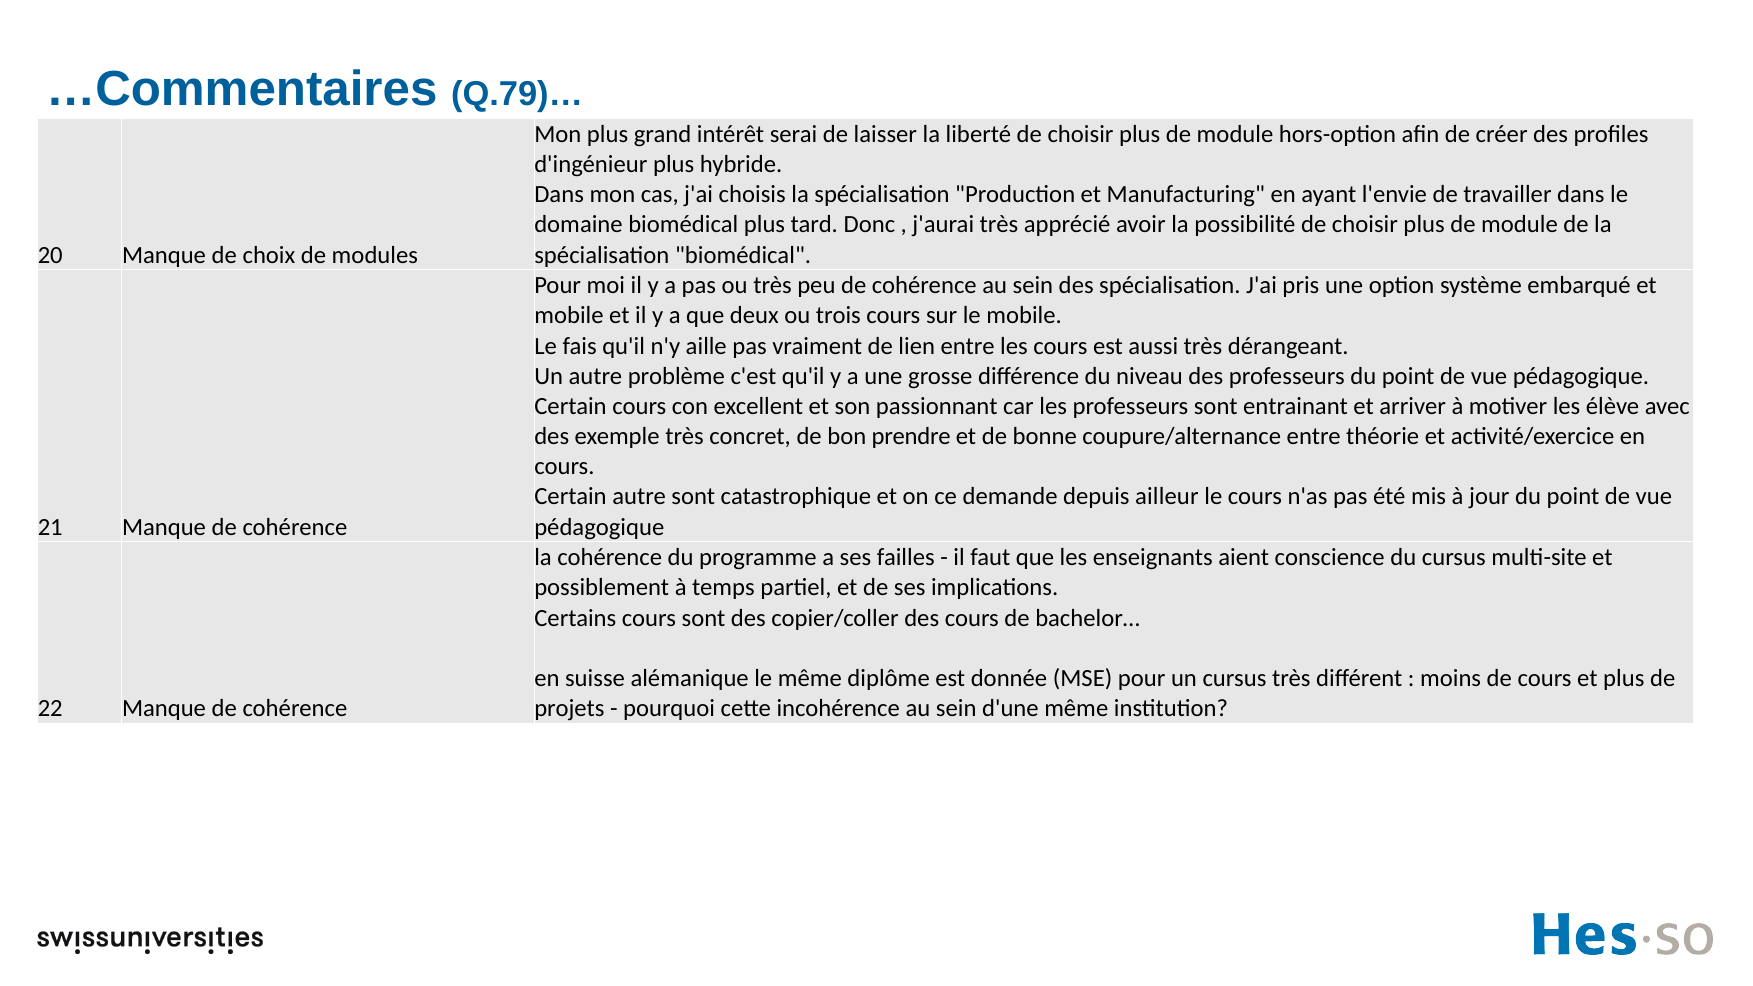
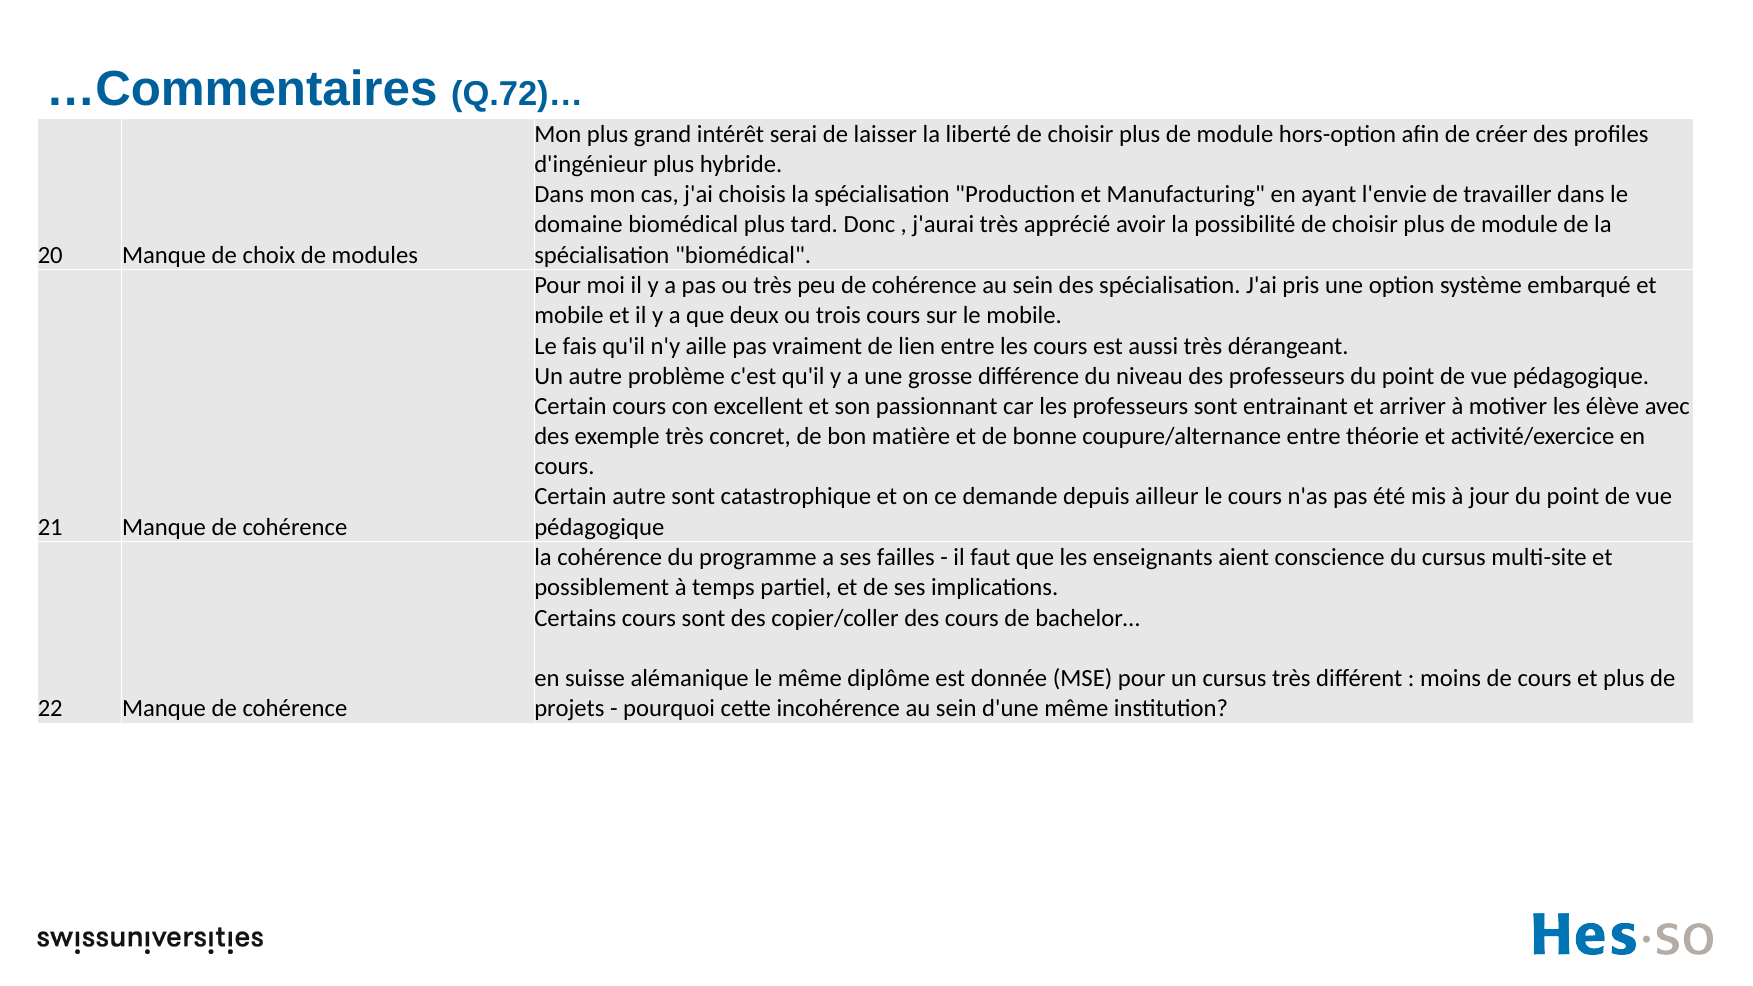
Q.79)…: Q.79)… -> Q.72)… (517, 94)
prendre: prendre -> matière (911, 436)
